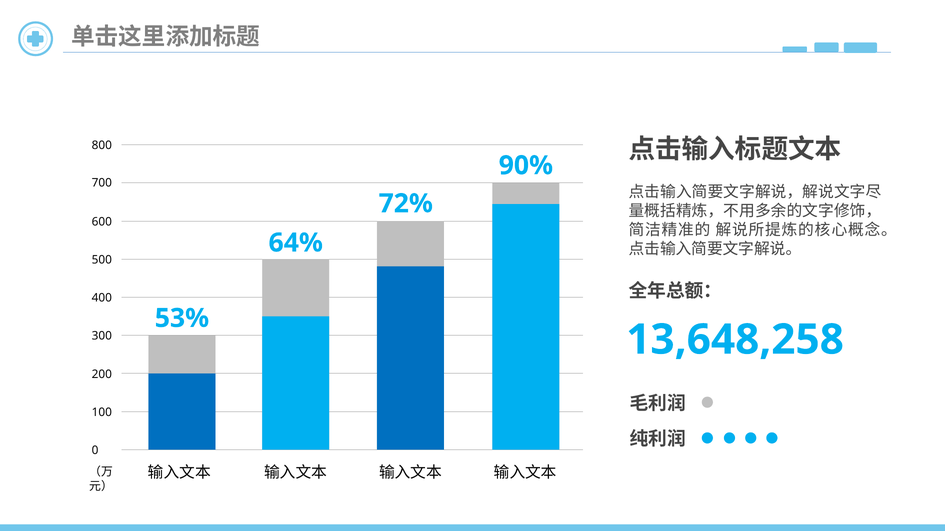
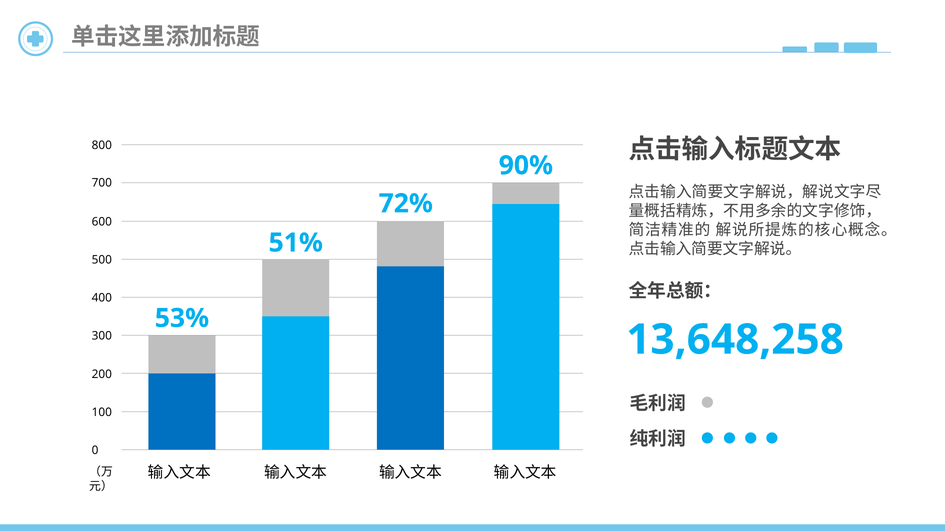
64%: 64% -> 51% (296, 243)
